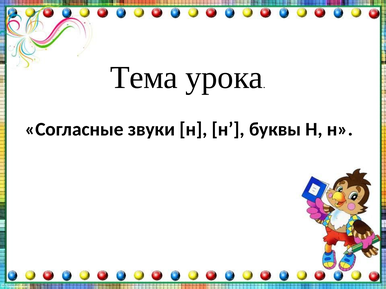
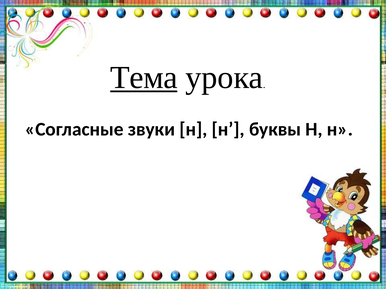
Тема underline: none -> present (144, 78)
